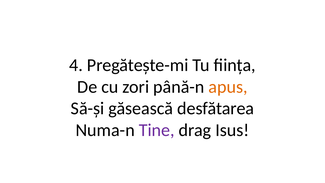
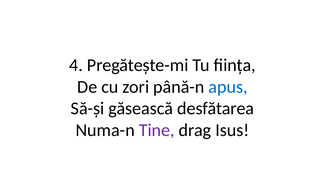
apus colour: orange -> blue (228, 87)
